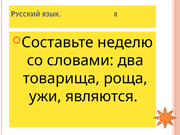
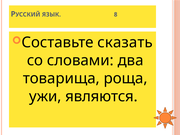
неделю: неделю -> сказать (125, 42)
